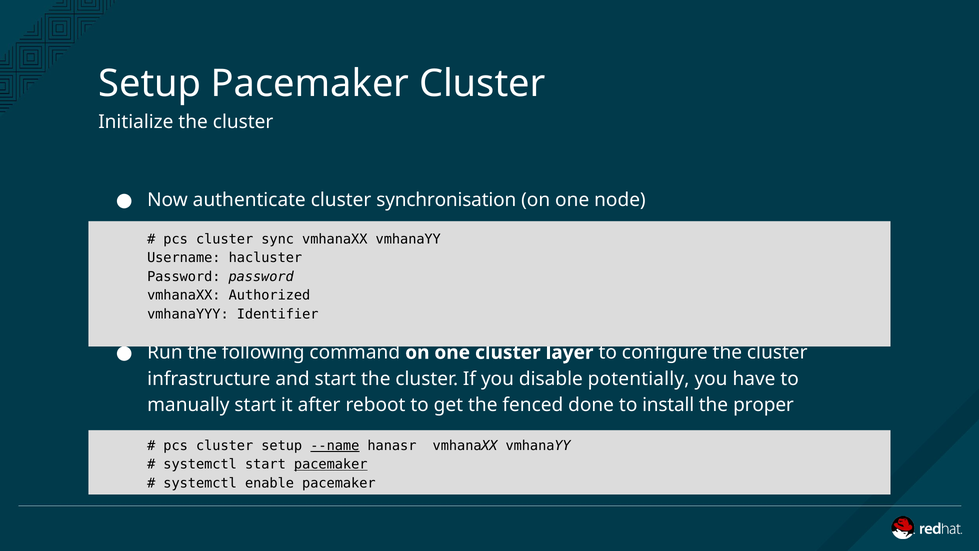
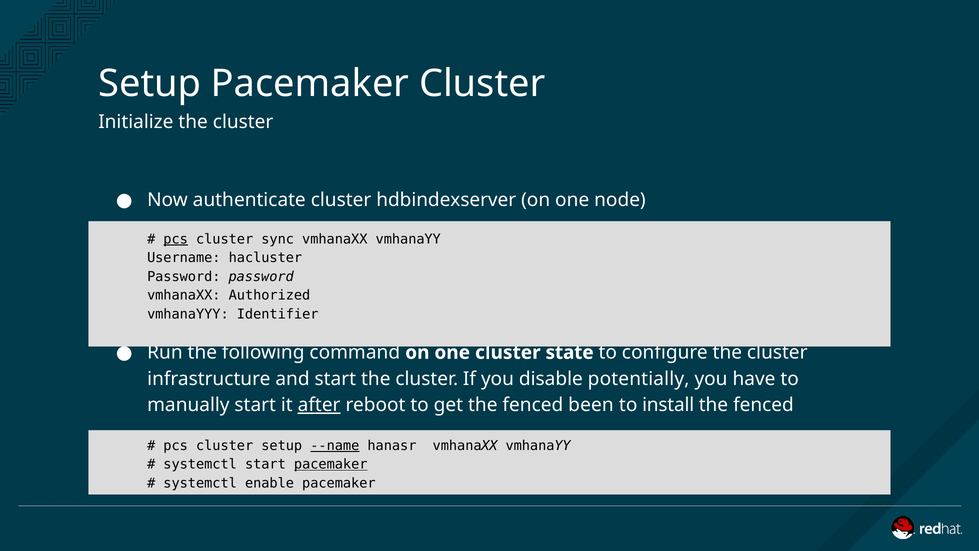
synchronisation: synchronisation -> hdbindexserver (446, 200)
pcs underline: none -> present (176, 239)
layer: layer -> state (570, 352)
after underline: none -> present (319, 405)
done: done -> been (591, 405)
proper: proper -> fenced (763, 405)
